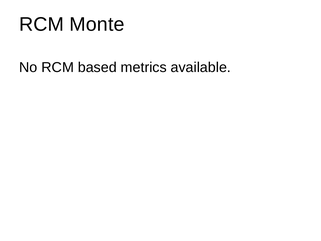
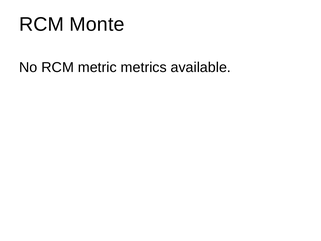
based: based -> metric (97, 67)
